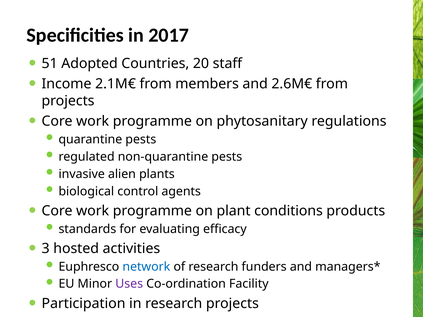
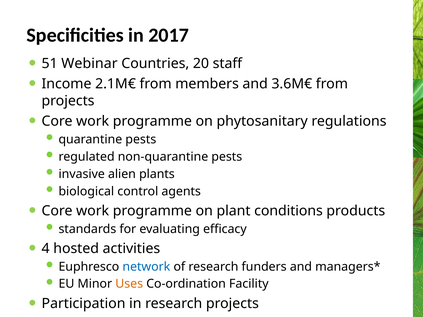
Adopted: Adopted -> Webinar (89, 64)
2.6M€: 2.6M€ -> 3.6M€ (292, 84)
3: 3 -> 4 (46, 249)
Uses colour: purple -> orange (129, 284)
